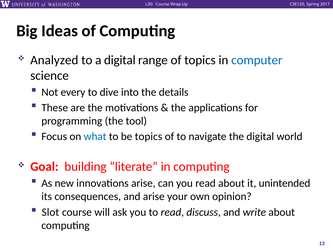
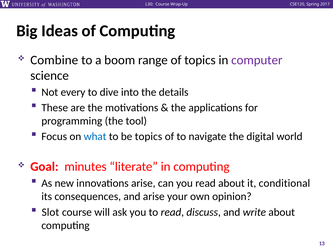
Analyzed: Analyzed -> Combine (54, 60)
a digital: digital -> boom (120, 60)
computer colour: blue -> purple (257, 60)
building: building -> minutes (86, 167)
unintended: unintended -> conditional (284, 183)
